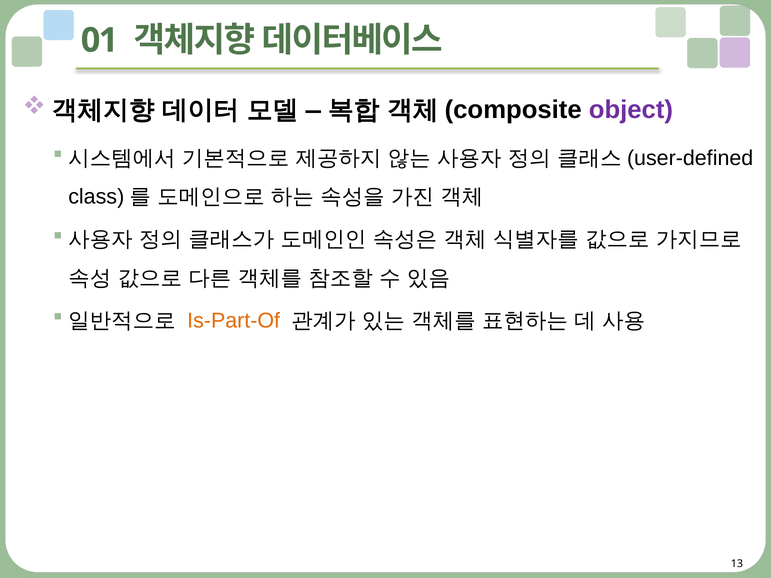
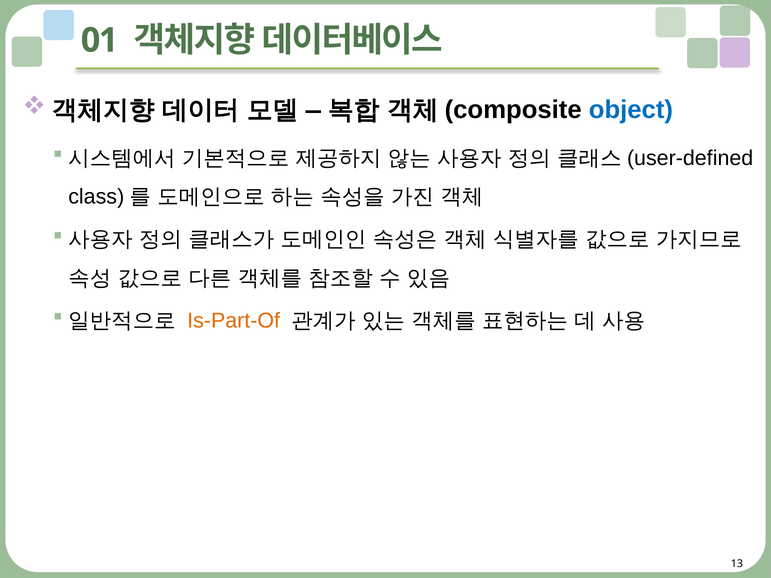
object colour: purple -> blue (631, 110)
